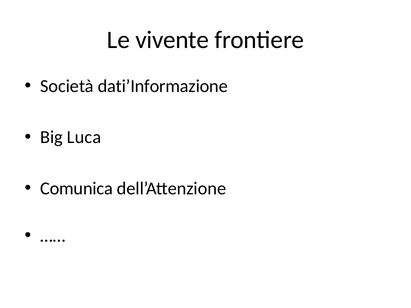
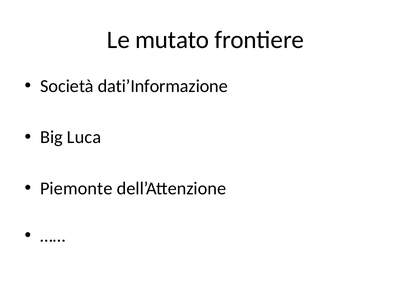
vivente: vivente -> mutato (172, 40)
Comunica: Comunica -> Piemonte (76, 189)
